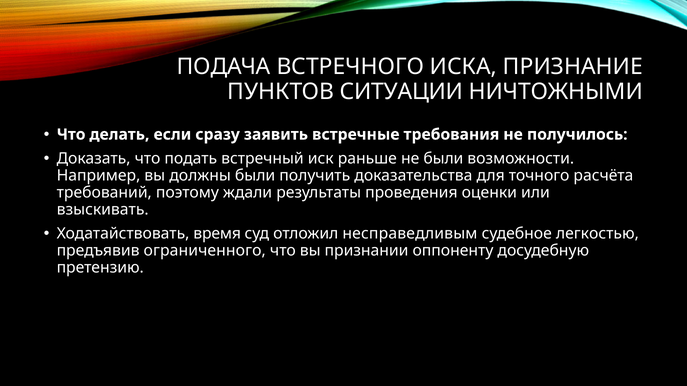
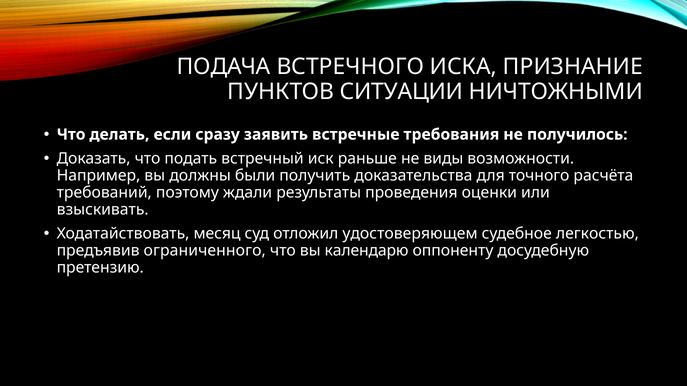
не были: были -> виды (443, 159)
время: время -> месяц (217, 234)
несправедливым: несправедливым -> удостоверяющем (410, 234)
признании: признании -> календарю (367, 251)
